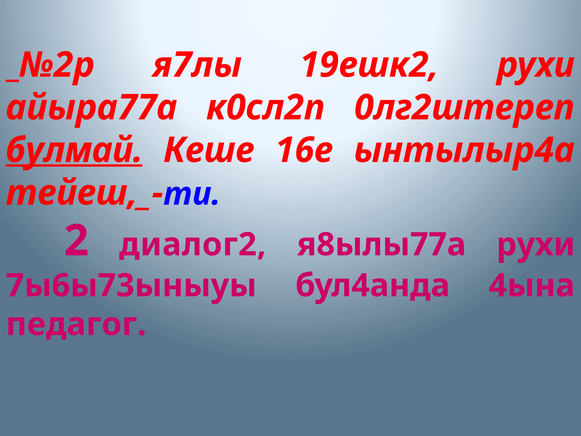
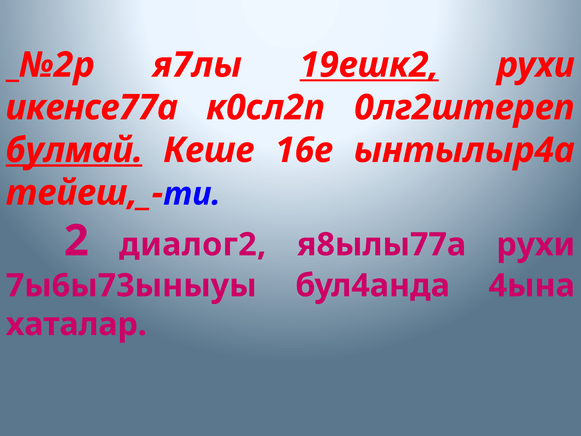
19ешк2 underline: none -> present (369, 65)
айыра77а: айыра77а -> икенсе77а (92, 108)
педагог: педагог -> хаталар (76, 324)
